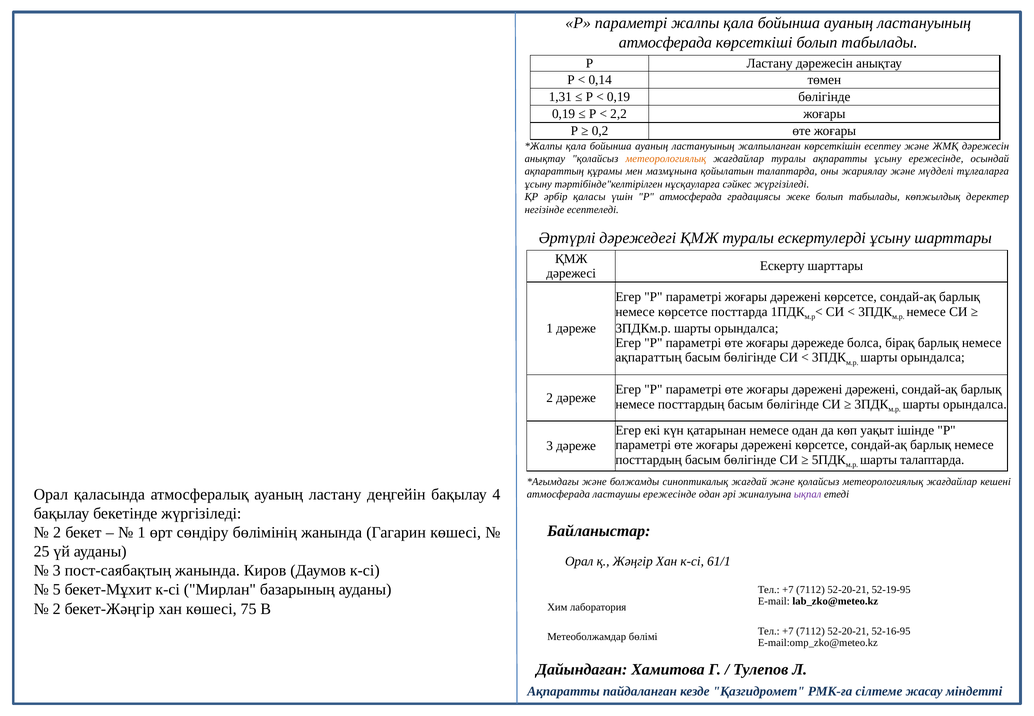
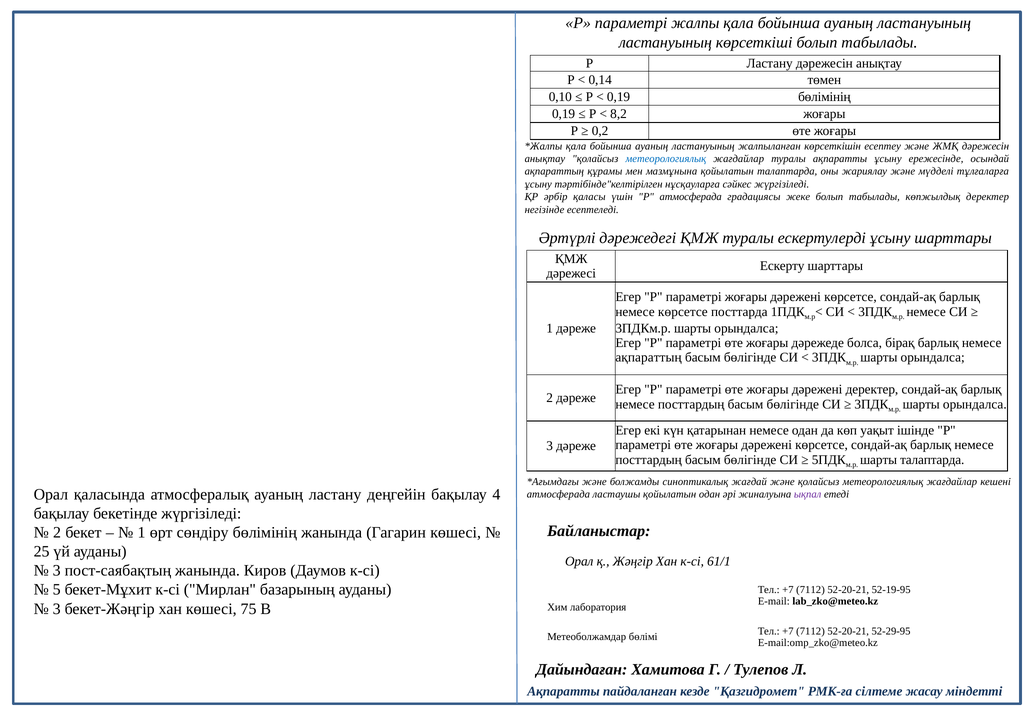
атмосферада: атмосферада -> ластануының (665, 42)
1,31: 1,31 -> 0,10 (560, 97)
0,19 бөлігінде: бөлігінде -> бөлімінің (824, 97)
2,2: 2,2 -> 8,2 (619, 114)
метеорологиялық colour: orange -> blue (666, 159)
дәрежені дәрежені: дәрежені -> деректер (872, 389)
ластаушы ережесінде: ережесінде -> қойылатын (670, 494)
2: 2 -> 3 (57, 609)
52-16-95: 52-16-95 -> 52-29-95 (891, 631)
